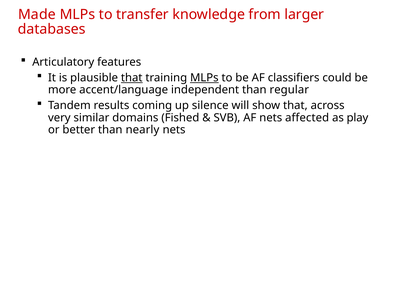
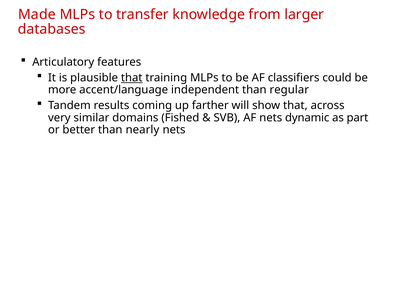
MLPs underline: present -> none (204, 78)
silence: silence -> farther (210, 106)
affected: affected -> dynamic (307, 118)
play: play -> part (357, 118)
